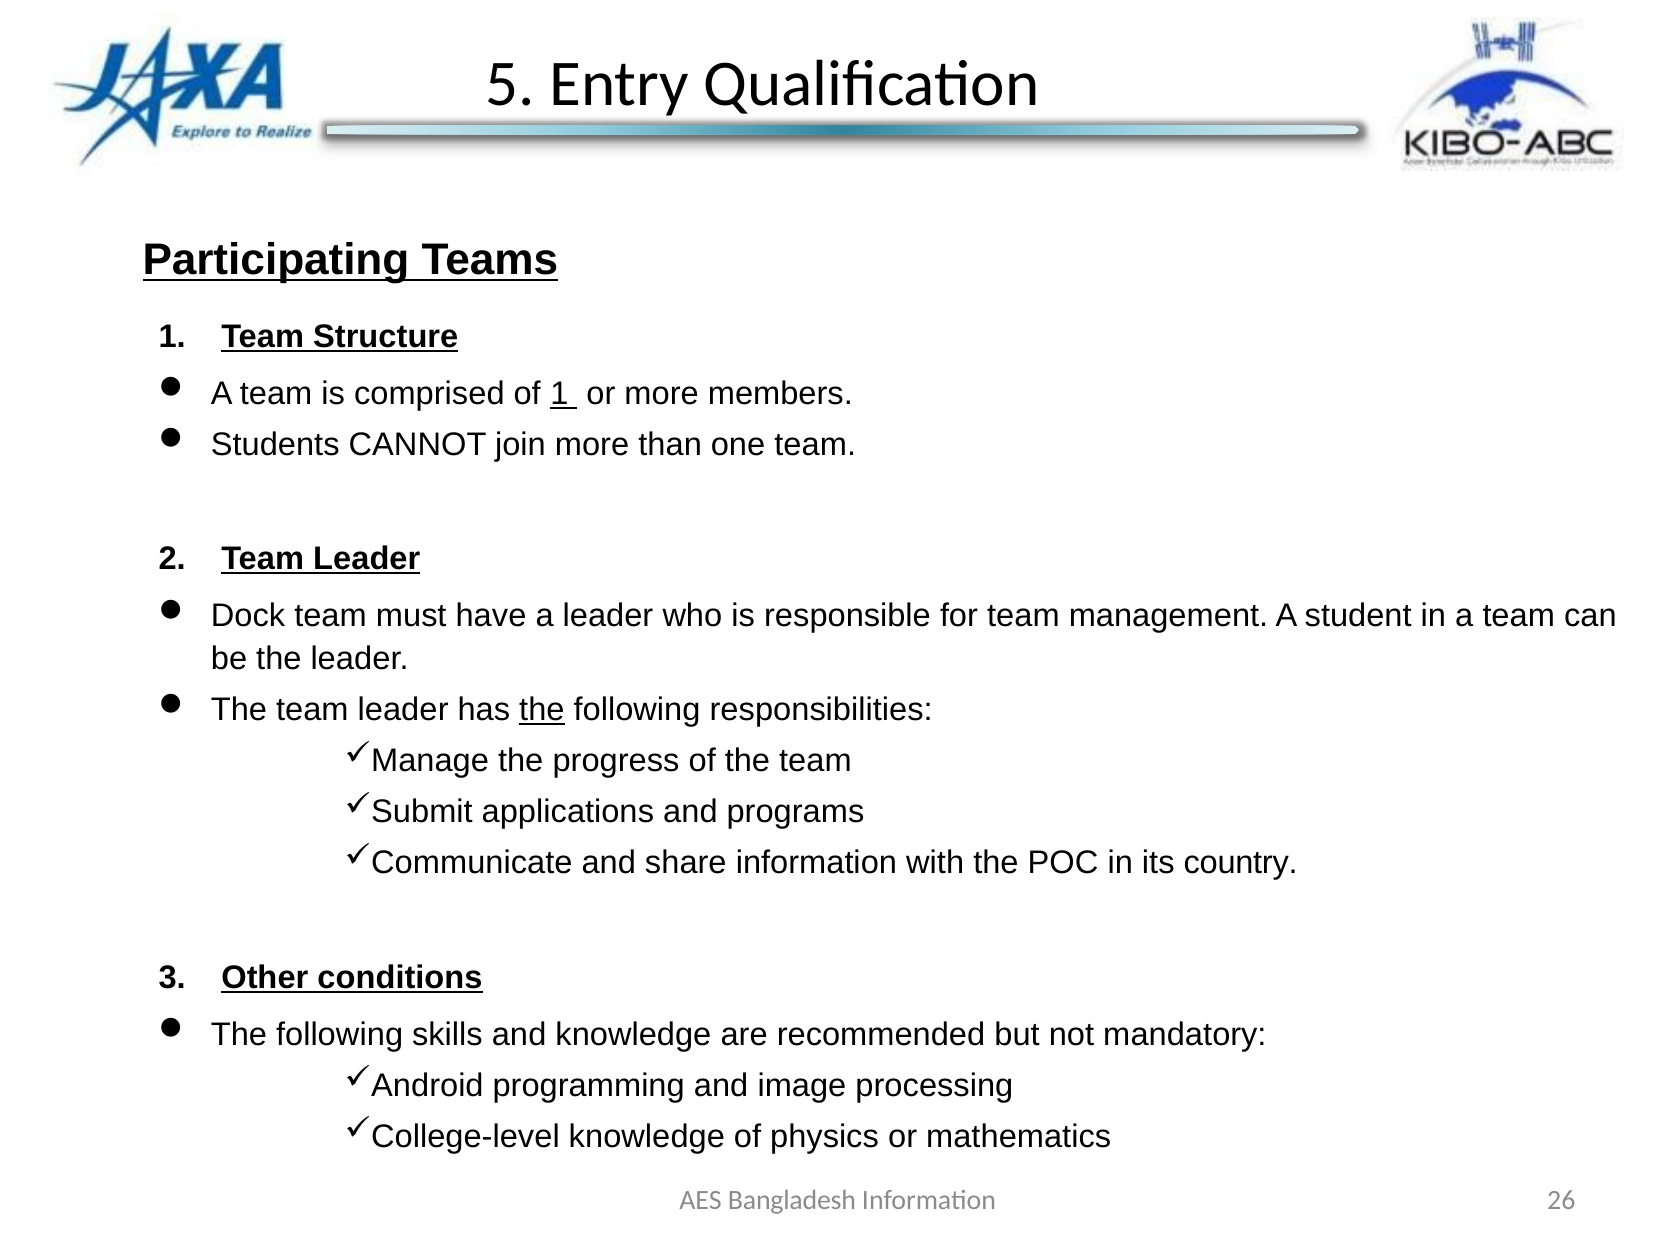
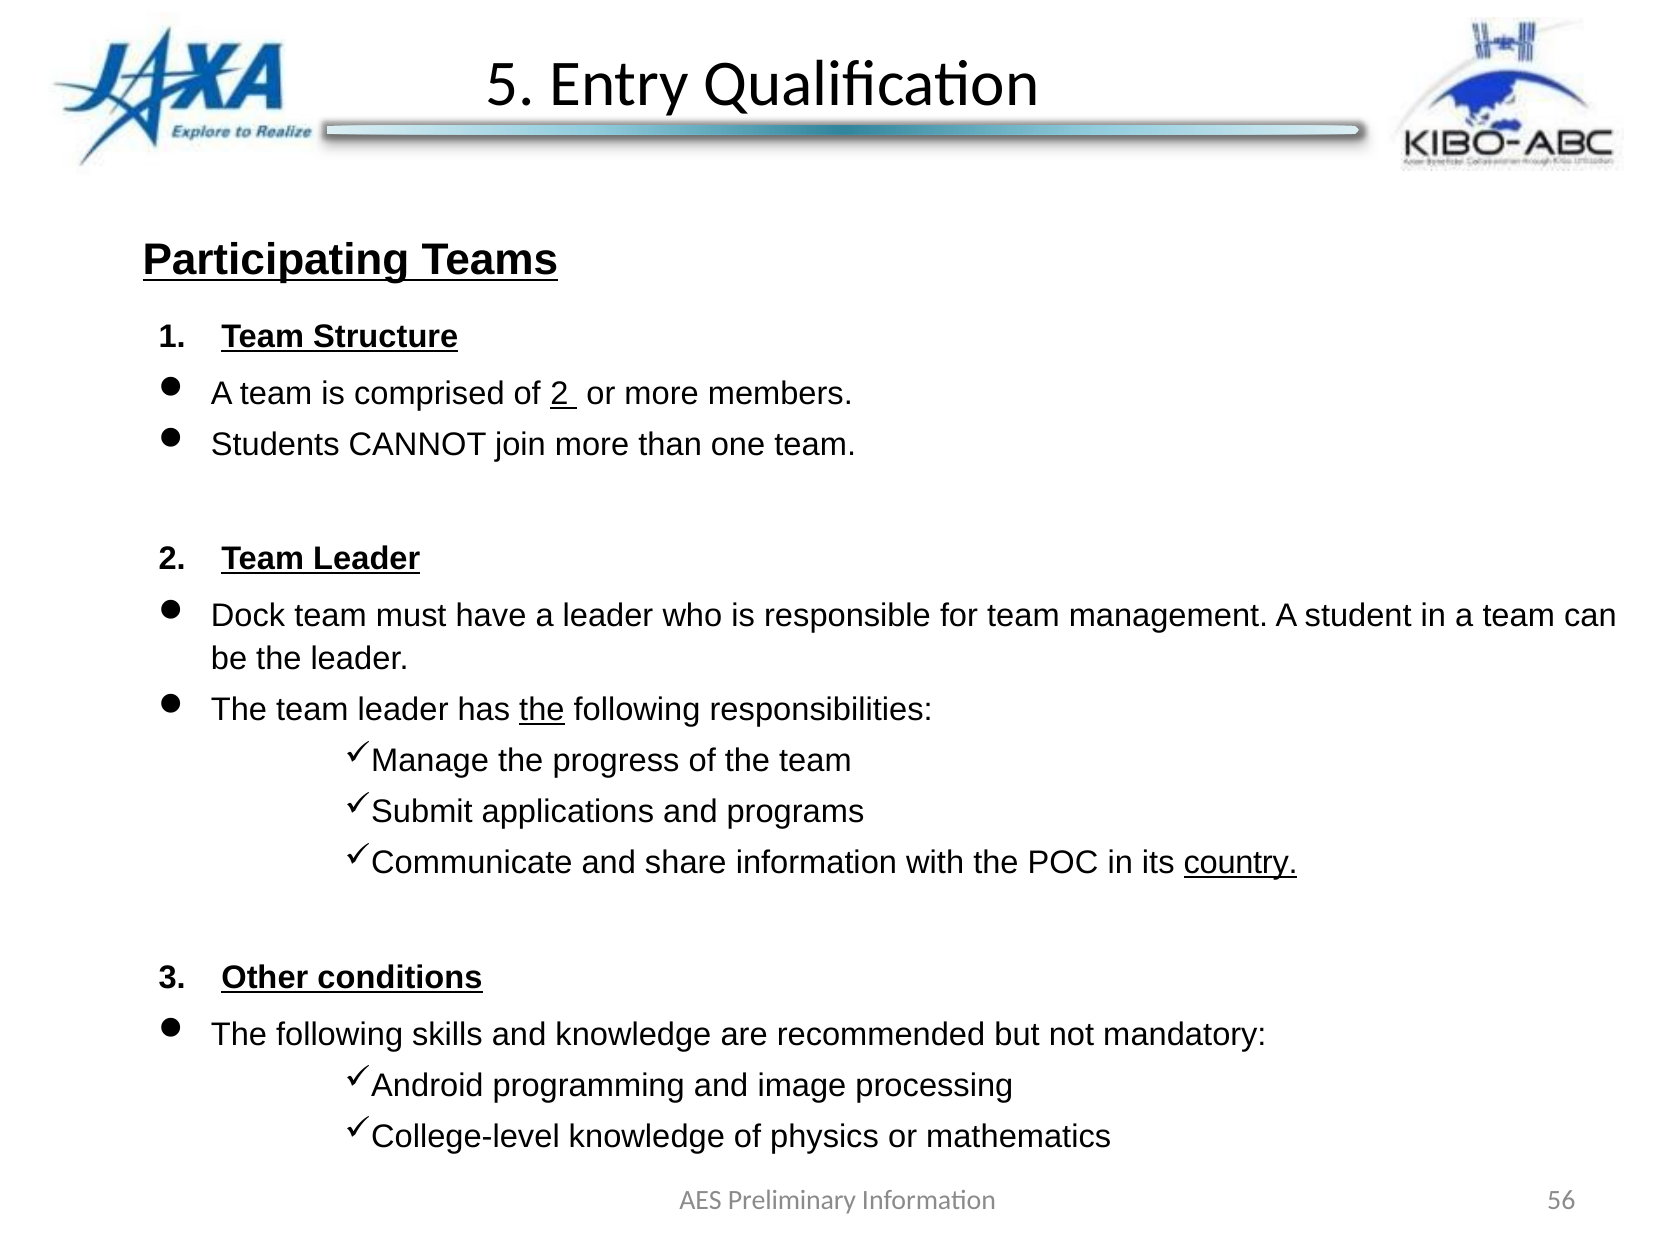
of 1: 1 -> 2 (559, 393)
country underline: none -> present (1241, 863)
Bangladesh: Bangladesh -> Preliminary (792, 1200)
26: 26 -> 56 (1561, 1200)
